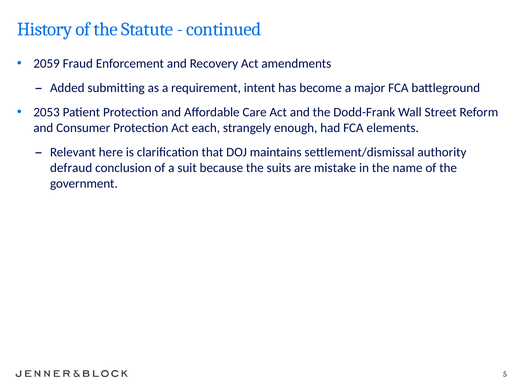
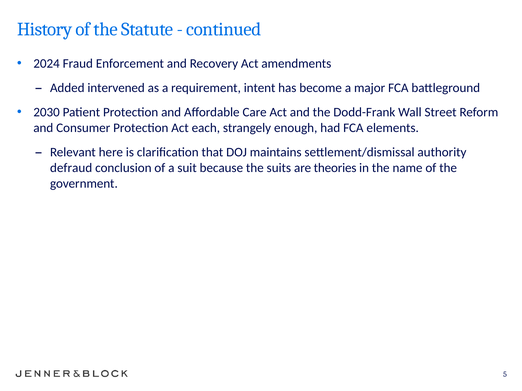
2059: 2059 -> 2024 (47, 64)
submitting: submitting -> intervened (116, 88)
2053: 2053 -> 2030 (47, 112)
mistake: mistake -> theories (335, 168)
